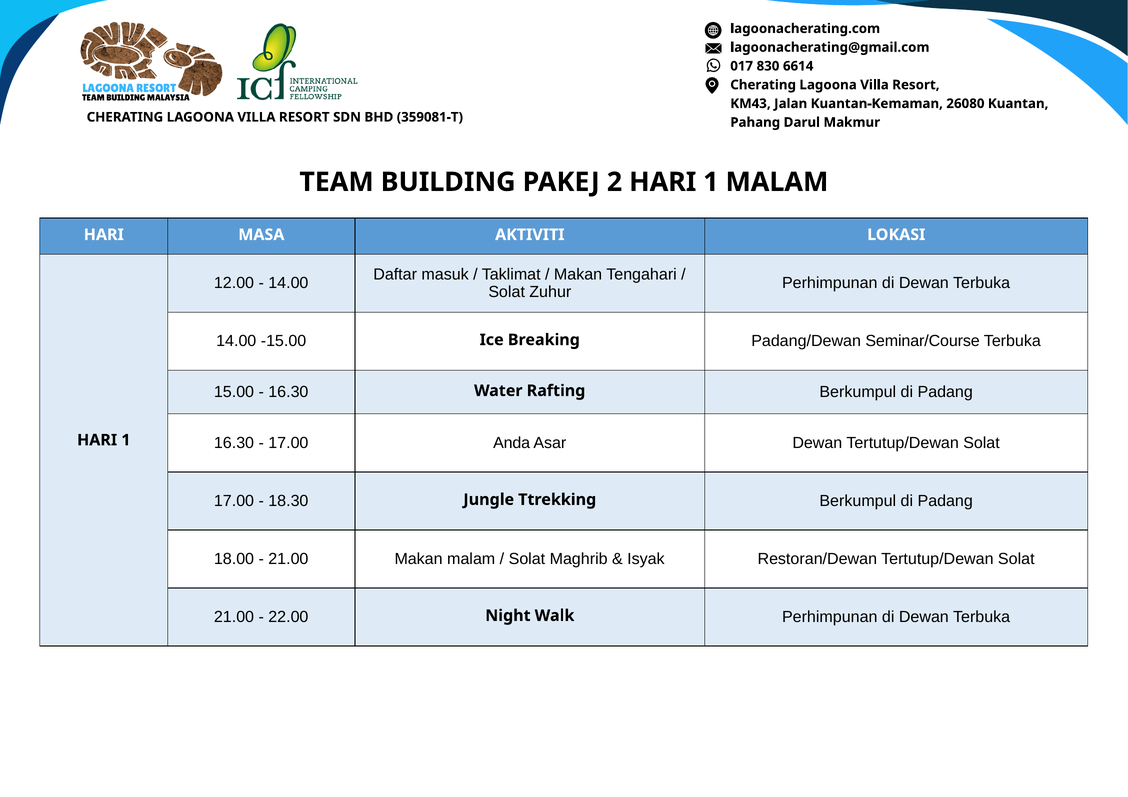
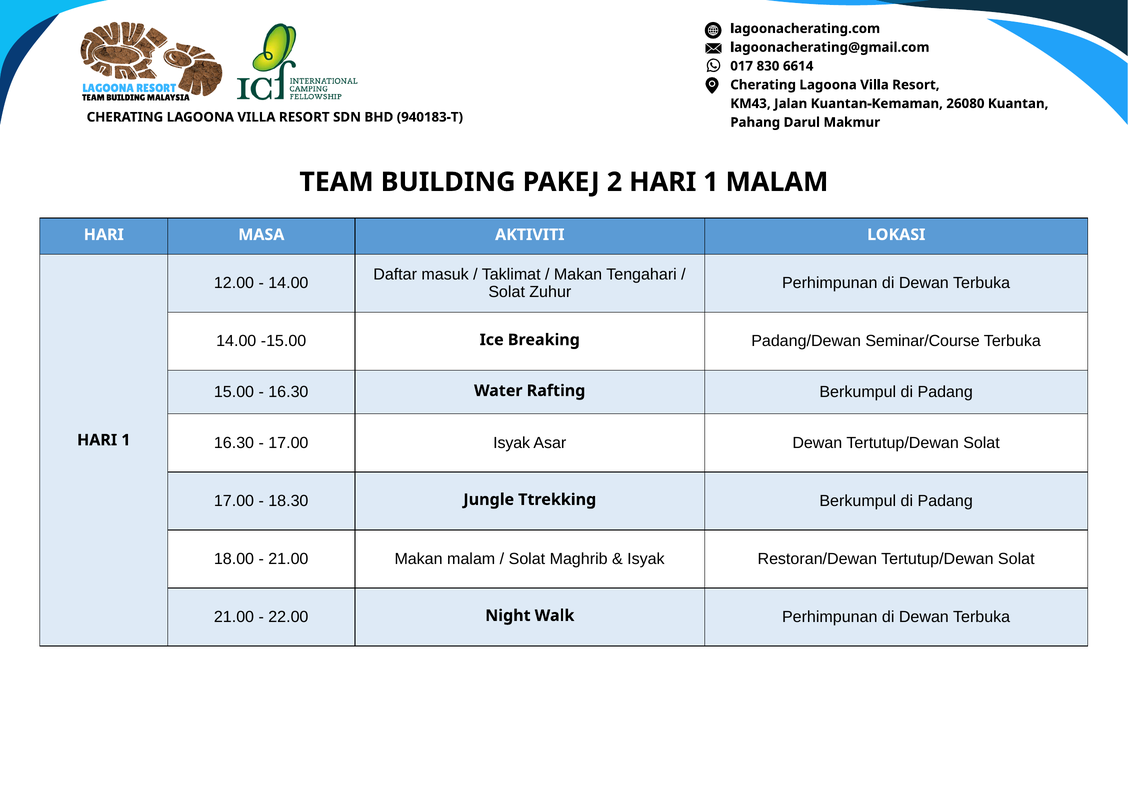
359081-T: 359081-T -> 940183-T (430, 117)
17.00 Anda: Anda -> Isyak (512, 443)
